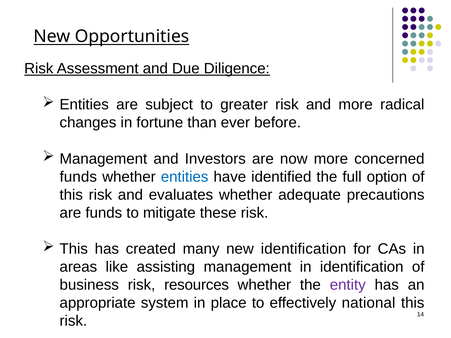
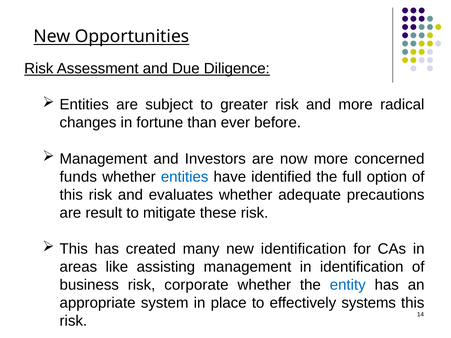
are funds: funds -> result (104, 213)
resources: resources -> corporate (196, 285)
entity colour: purple -> blue (348, 285)
national: national -> systems (369, 303)
